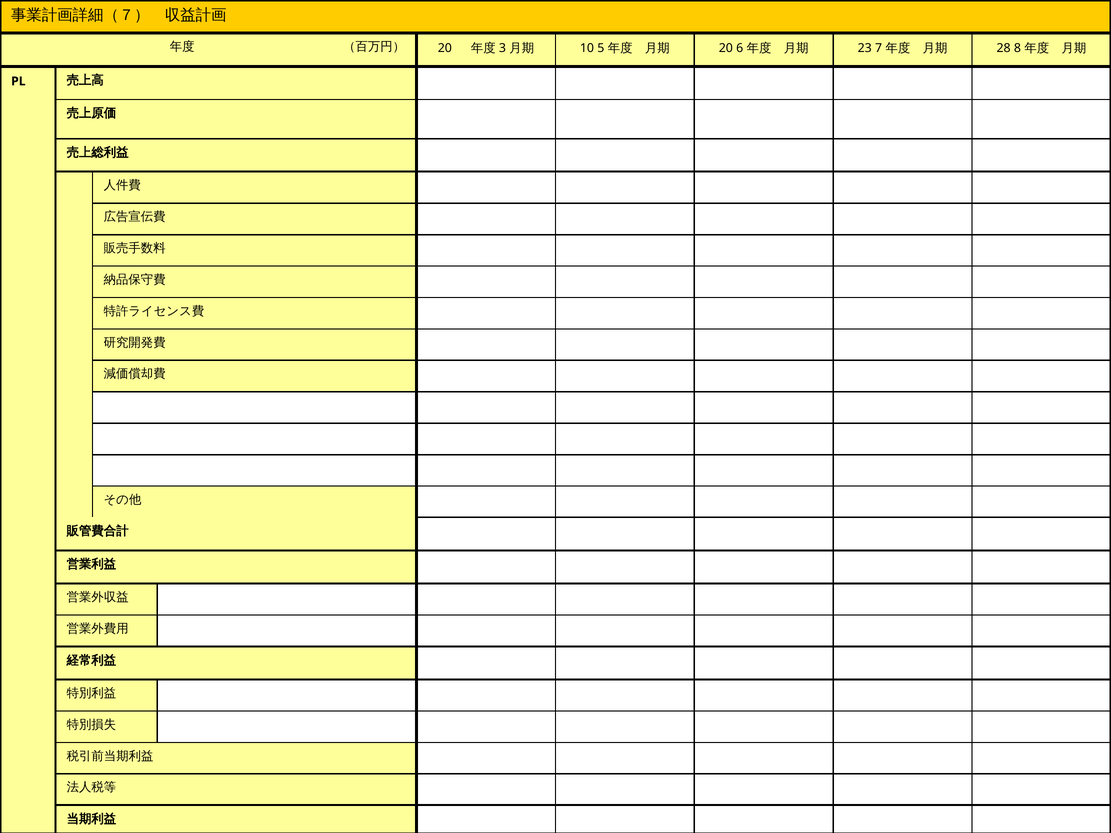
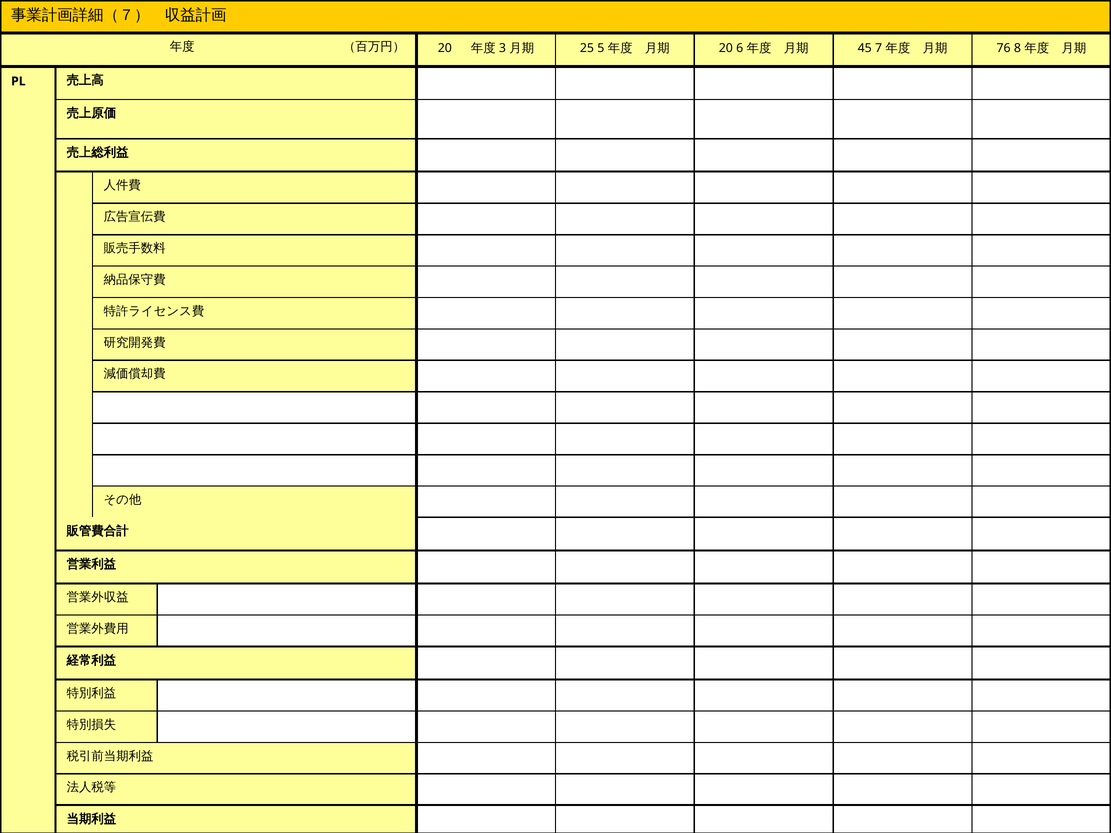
10: 10 -> 25 (587, 48)
23: 23 -> 45 (865, 48)
28: 28 -> 76 (1004, 48)
